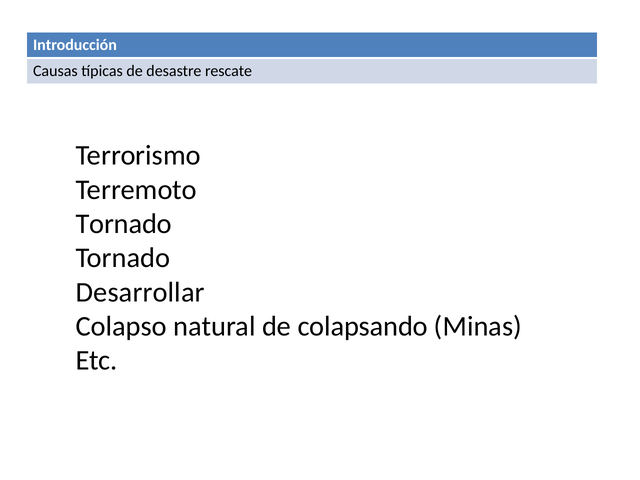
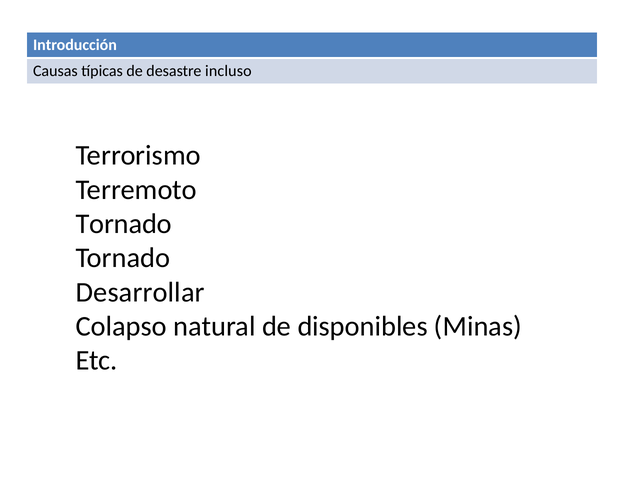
rescate: rescate -> incluso (228, 71)
colapsando: colapsando -> disponibles (363, 326)
